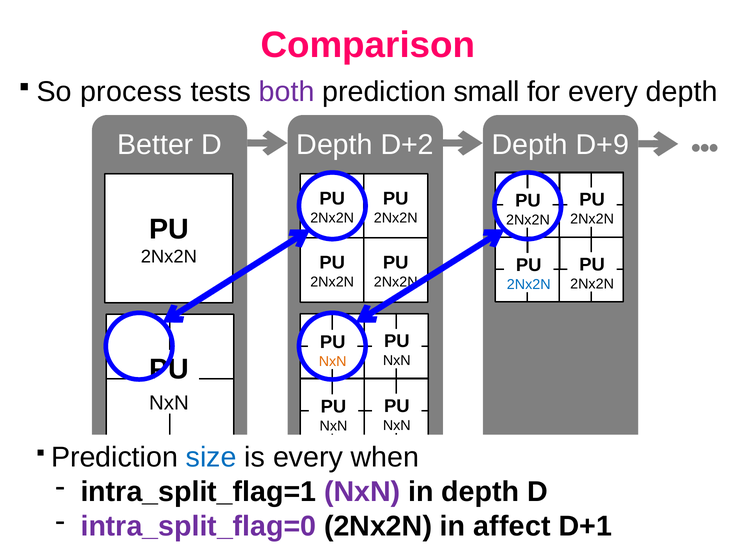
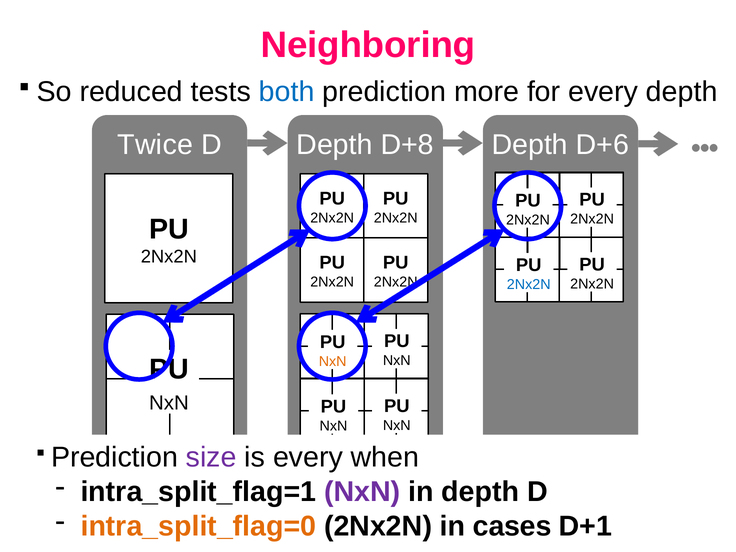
Comparison: Comparison -> Neighboring (368, 45)
process: process -> reduced (131, 92)
both colour: purple -> blue (287, 92)
small: small -> more (487, 92)
Better: Better -> Twice (155, 145)
D+2: D+2 -> D+8 (407, 145)
D+9: D+9 -> D+6 (602, 145)
size colour: blue -> purple (211, 458)
intra_split_flag=0 colour: purple -> orange (198, 526)
affect: affect -> cases (512, 526)
